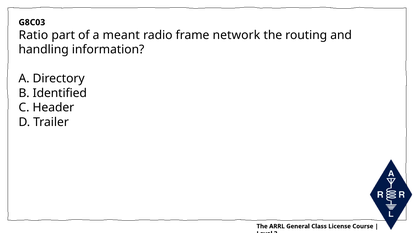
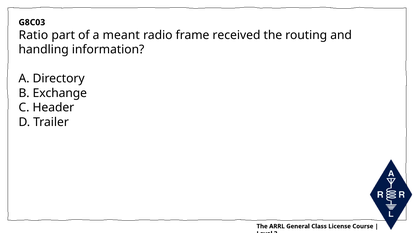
network: network -> received (236, 35)
Identified: Identified -> Exchange (60, 93)
